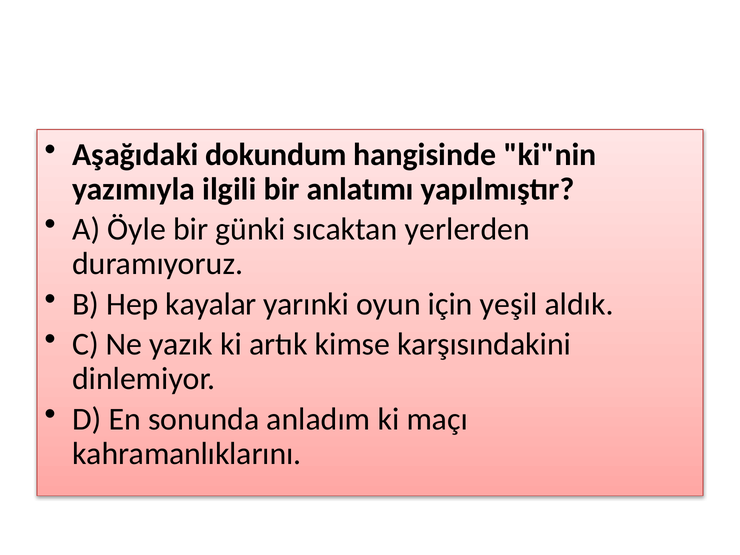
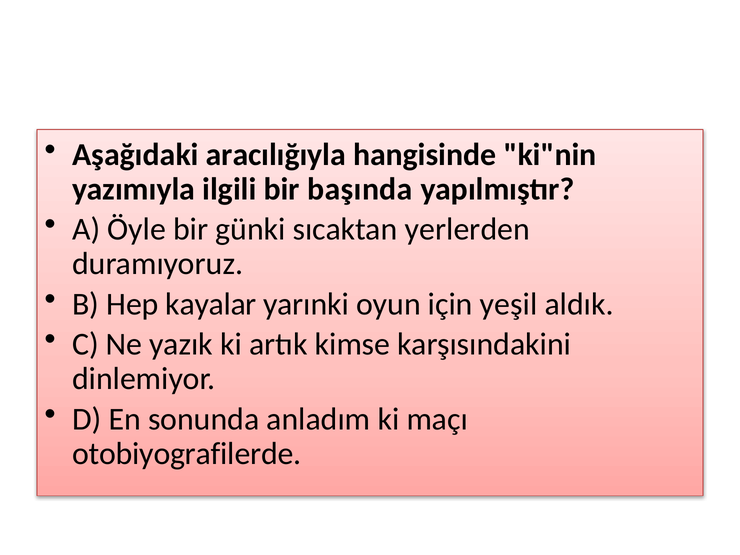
dokundum: dokundum -> aracılığıyla (276, 155)
anlatımı: anlatımı -> başında (360, 189)
kahramanlıklarını: kahramanlıklarını -> otobiyografilerde (187, 454)
